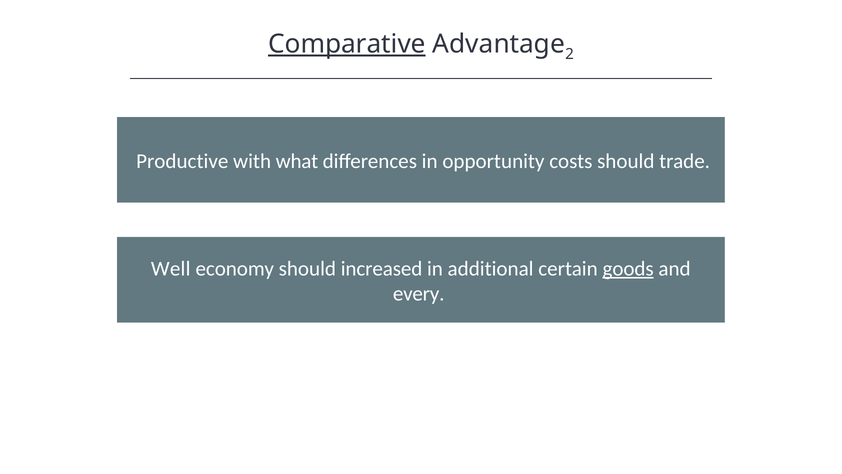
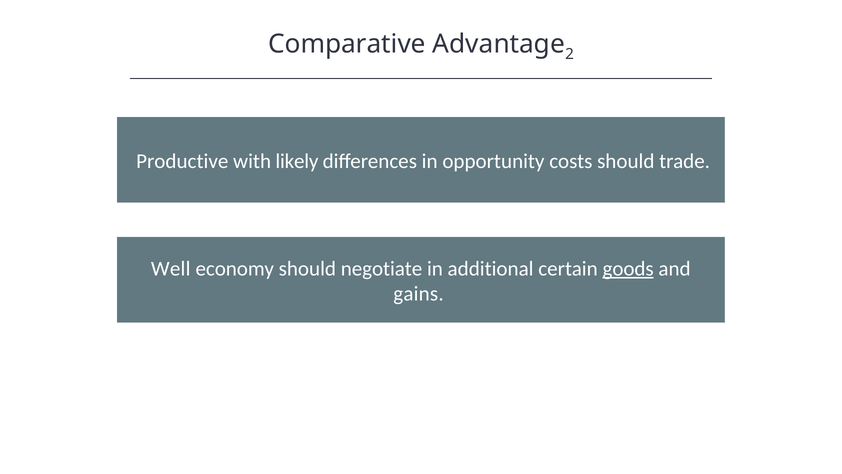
Comparative underline: present -> none (347, 44)
what: what -> likely (297, 161)
increased: increased -> negotiate (382, 268)
every: every -> gains (418, 294)
